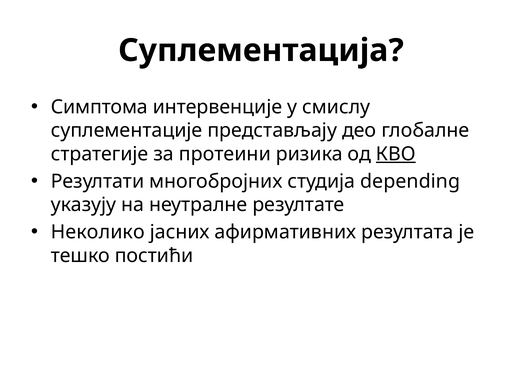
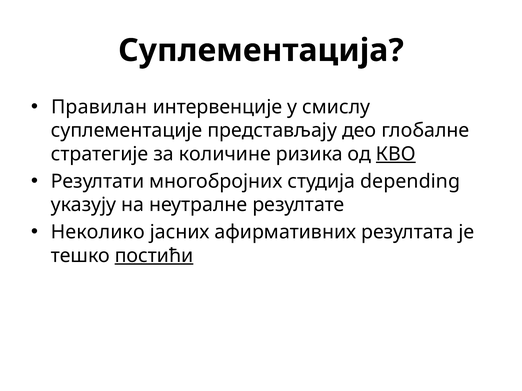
Симптома: Симптома -> Правилан (99, 107)
протеини: протеини -> количине (225, 154)
постићи underline: none -> present (154, 256)
